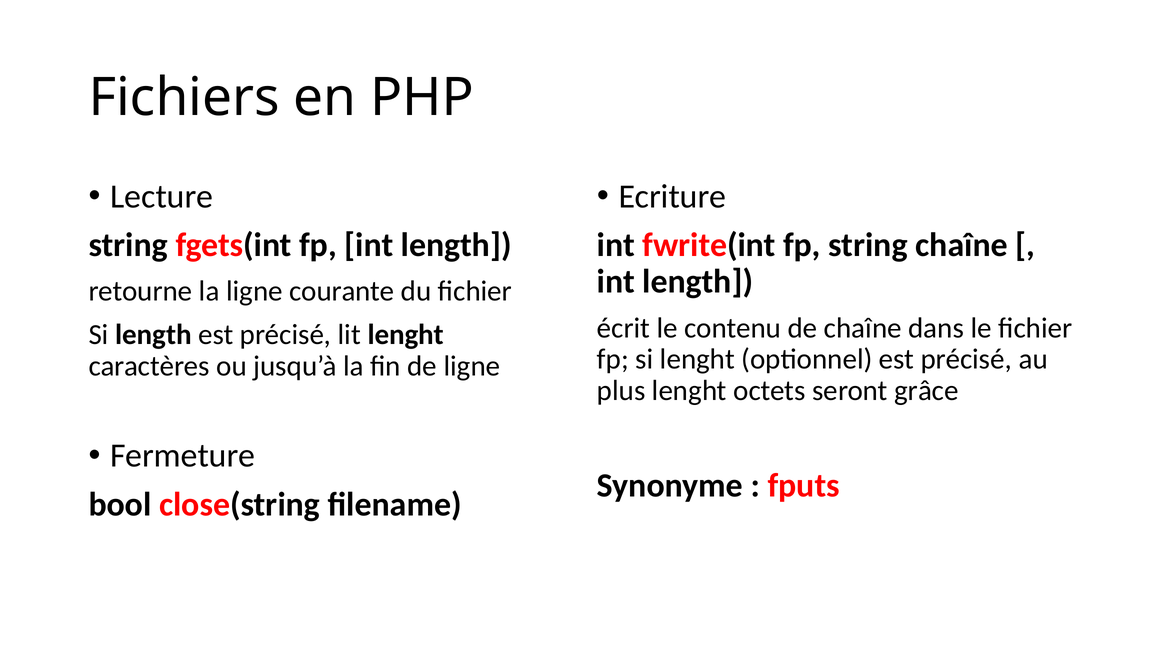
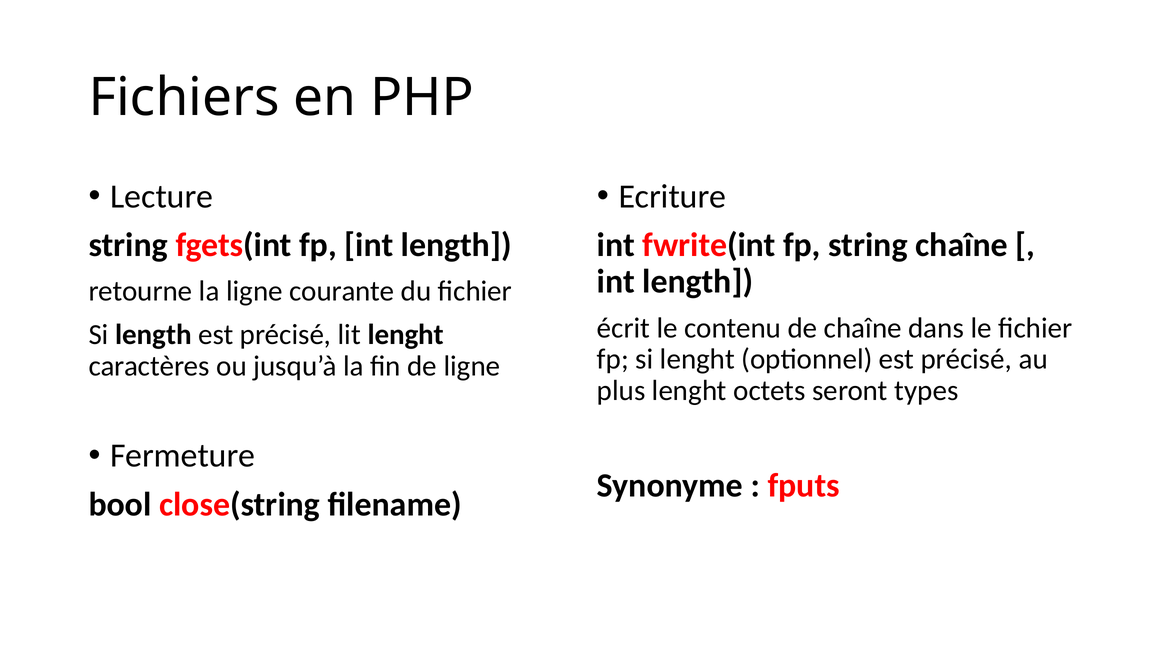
grâce: grâce -> types (926, 390)
